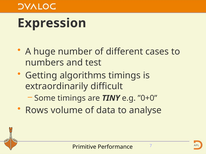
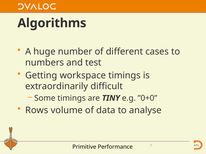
Expression: Expression -> Algorithms (52, 23)
algorithms: algorithms -> workspace (83, 76)
